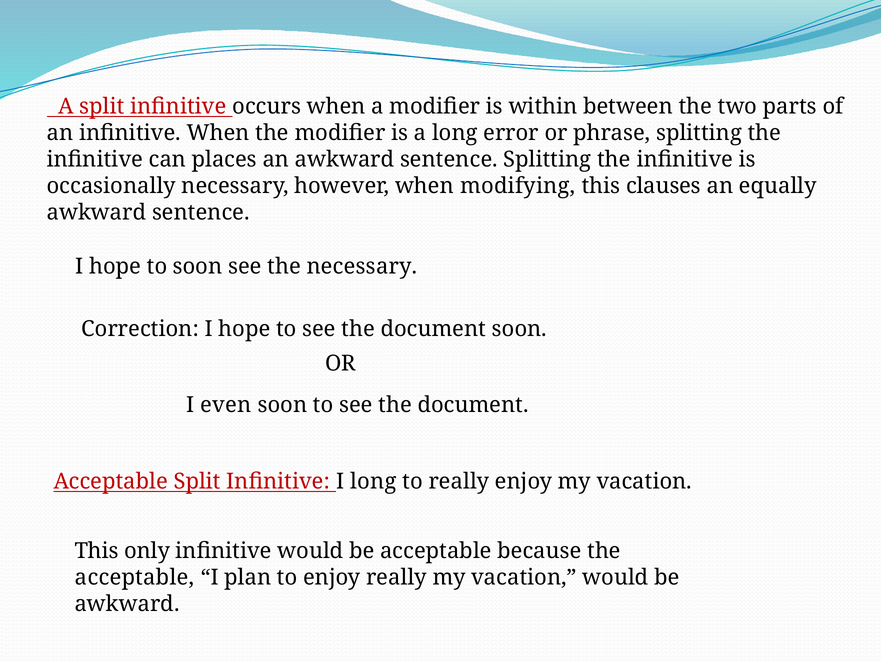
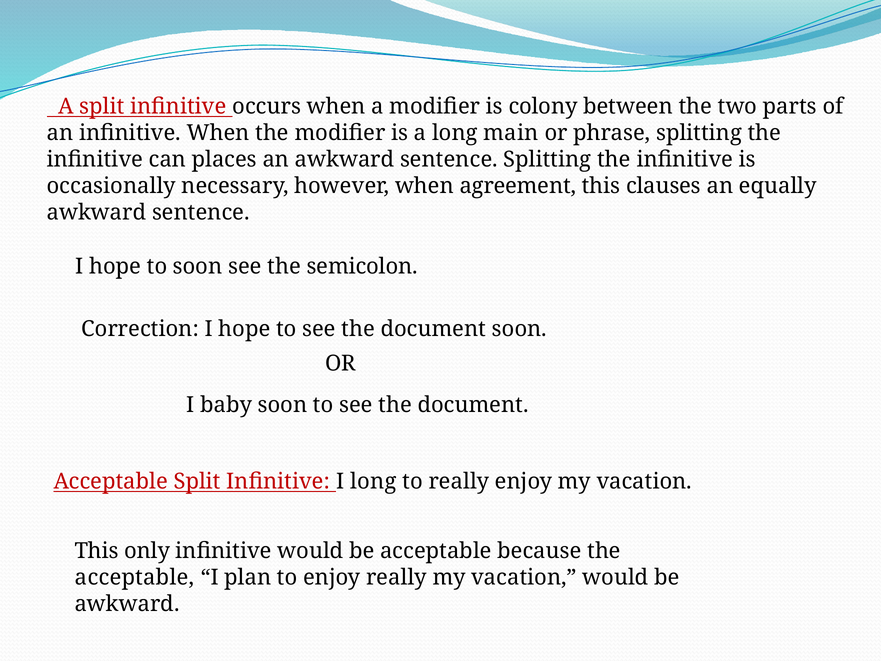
within: within -> colony (543, 107)
error: error -> main (511, 133)
modifying: modifying -> agreement (518, 186)
the necessary: necessary -> semicolon (362, 266)
even: even -> baby (226, 405)
